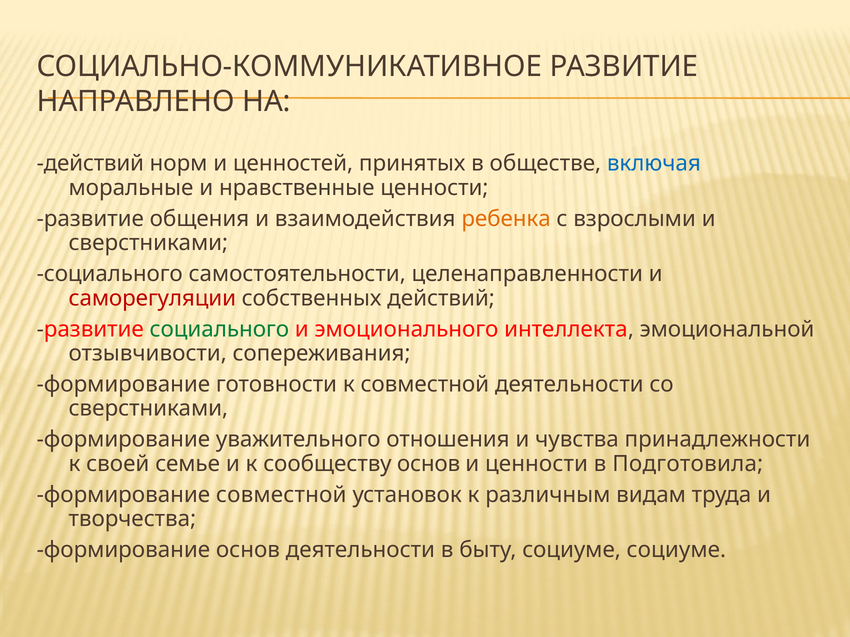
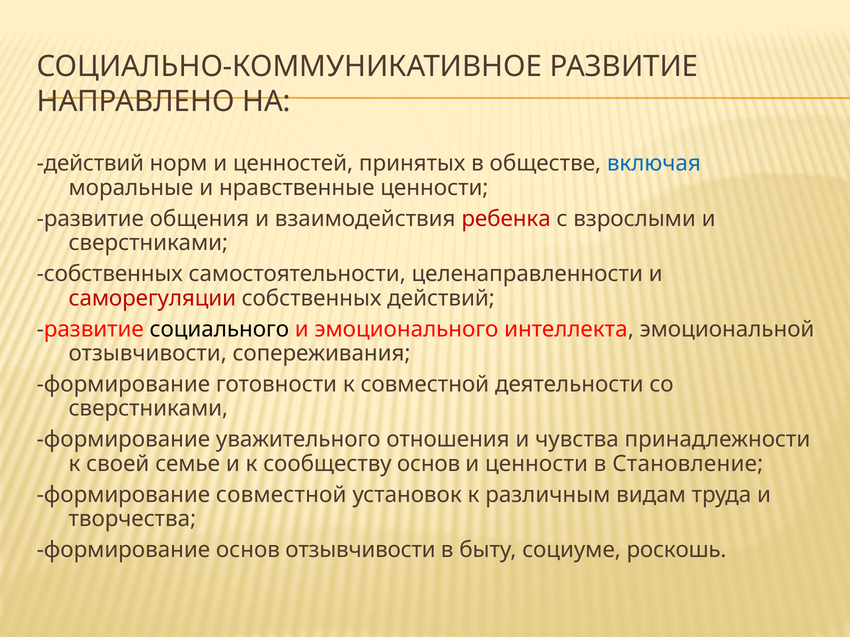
ребенка colour: orange -> red (506, 219)
социального: социального -> собственных (110, 274)
социального colour: green -> black (219, 329)
Подготовила: Подготовила -> Становление (688, 464)
основ деятельности: деятельности -> отзывчивости (360, 550)
социуме социуме: социуме -> роскошь (676, 550)
